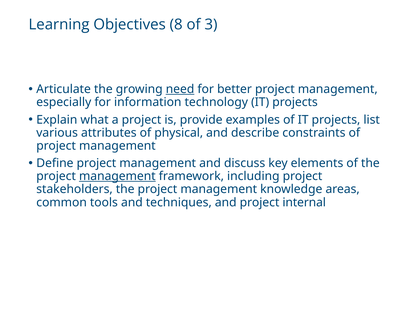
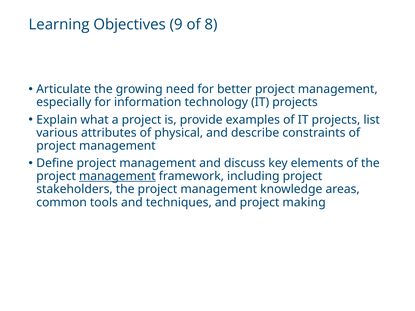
8: 8 -> 9 (176, 25)
3: 3 -> 8 (211, 25)
need underline: present -> none (180, 89)
internal: internal -> making (304, 203)
